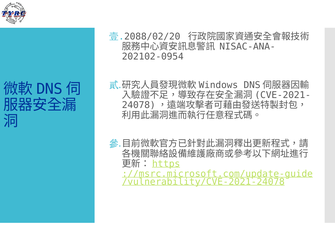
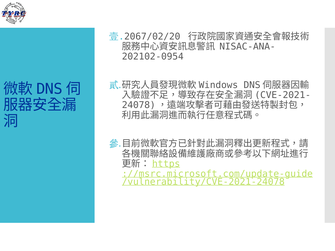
2088/02/20: 2088/02/20 -> 2067/02/20 (152, 36)
